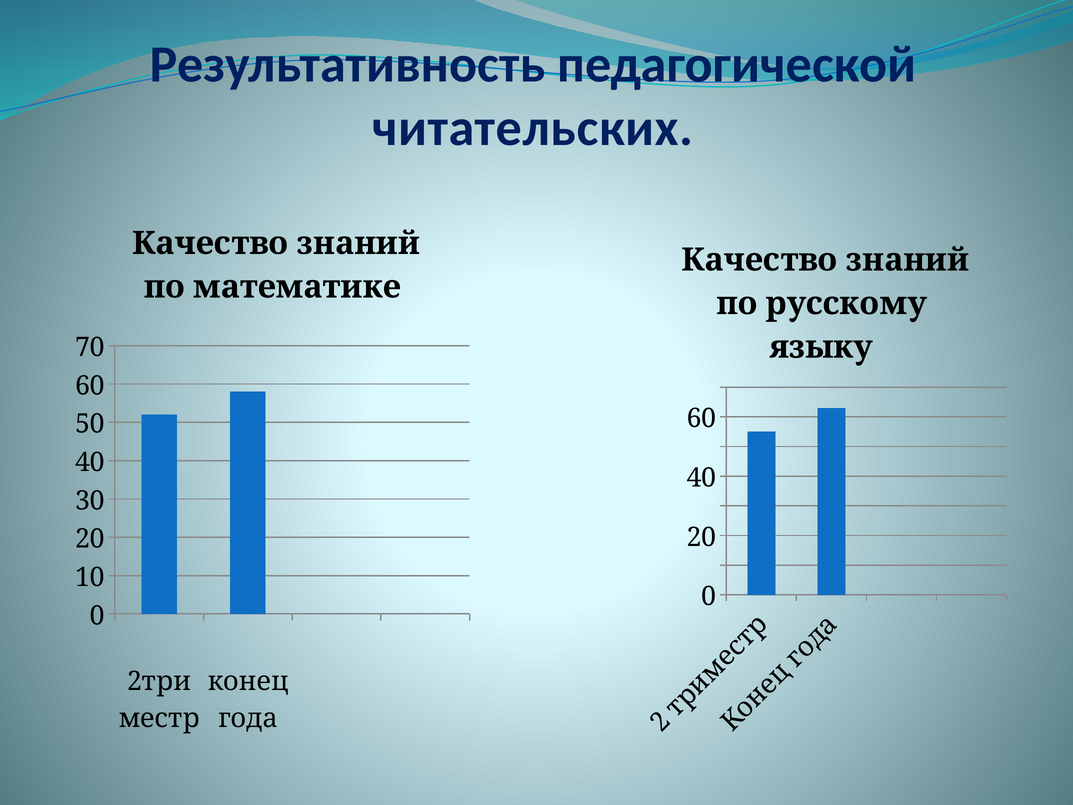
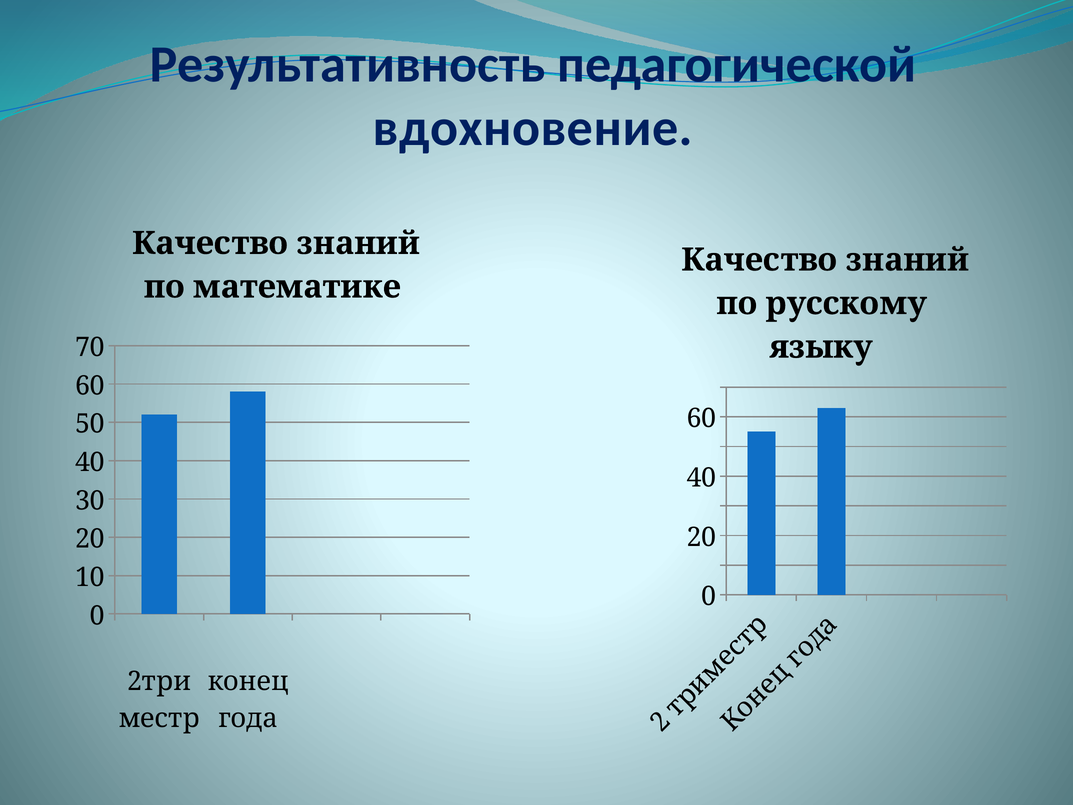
читательских: читательских -> вдохновение (533, 128)
